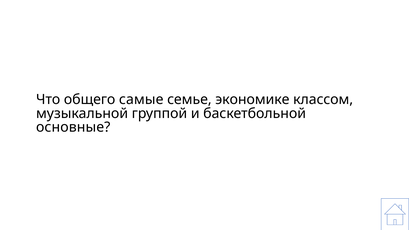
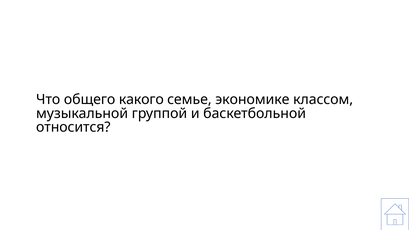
самые: самые -> какого (141, 100)
основные: основные -> относится (73, 127)
